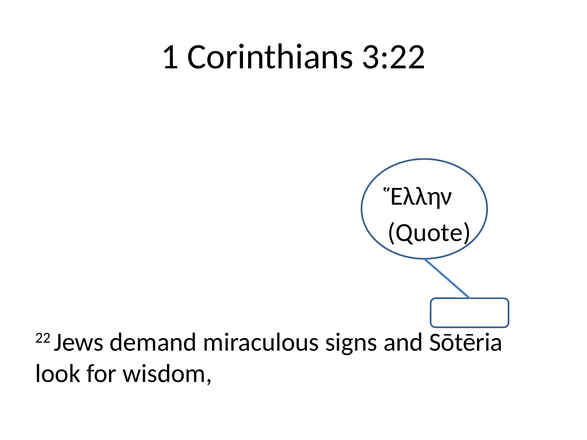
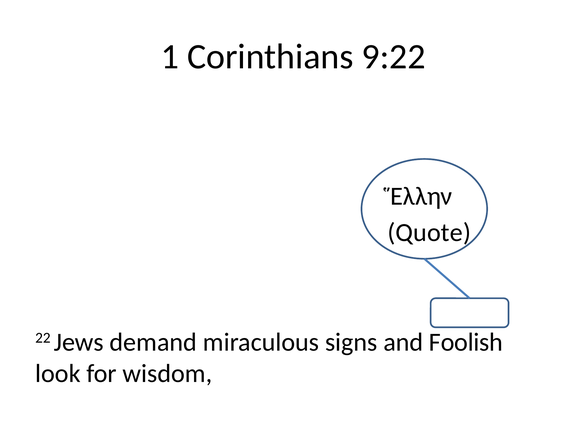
3:22: 3:22 -> 9:22 (394, 57)
Sōtēria: Sōtēria -> Foolish (466, 342)
